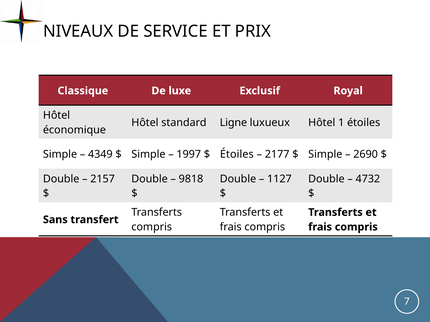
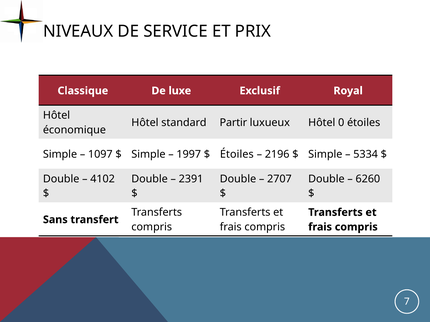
Ligne: Ligne -> Partir (233, 123)
1: 1 -> 0 (341, 123)
4349: 4349 -> 1097 (100, 155)
2177: 2177 -> 2196 (277, 155)
2690: 2690 -> 5334 (366, 155)
2157: 2157 -> 4102 (103, 179)
9818: 9818 -> 2391 (191, 179)
1127: 1127 -> 2707 (279, 179)
4732: 4732 -> 6260 (368, 179)
